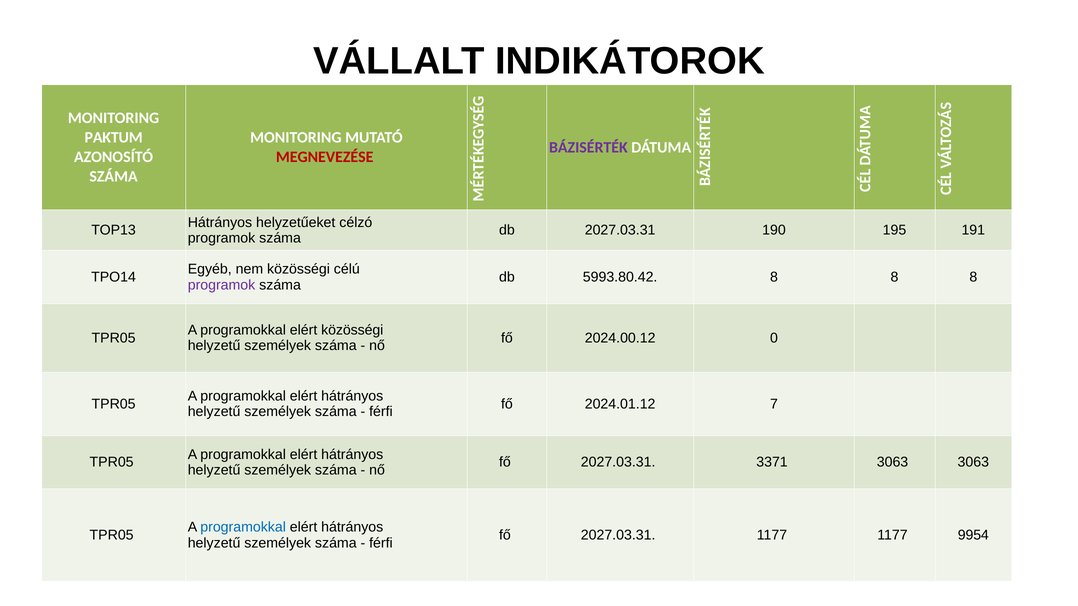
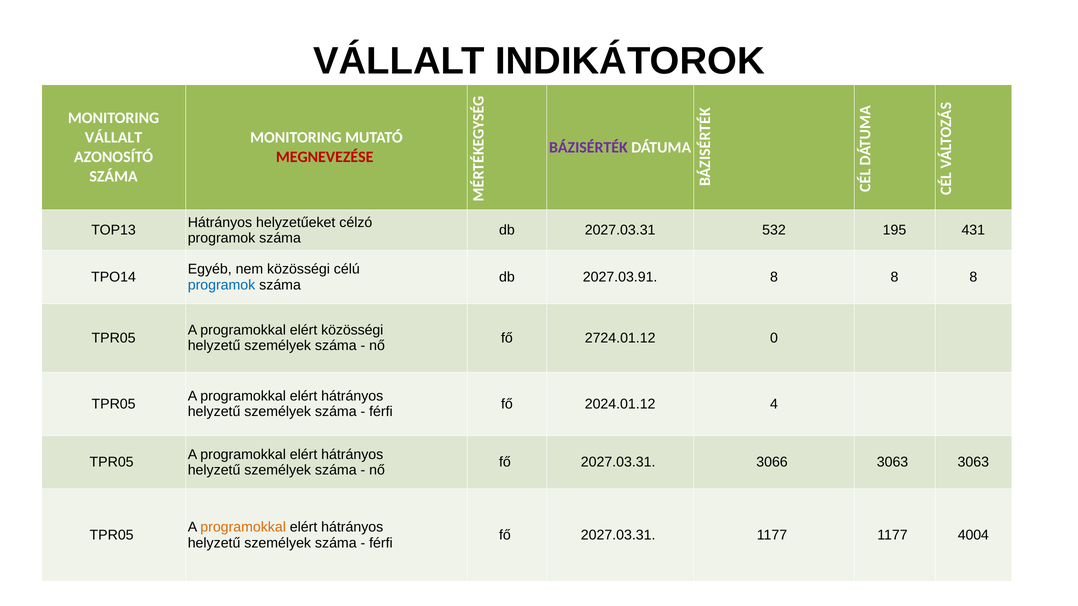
PAKTUM: PAKTUM -> VÁLLALT (114, 138)
190: 190 -> 532 (774, 230)
191: 191 -> 431 (973, 230)
5993.80.42: 5993.80.42 -> 2027.03.91 (620, 277)
programok colour: purple -> blue (222, 285)
2024.00.12: 2024.00.12 -> 2724.01.12 (620, 338)
7: 7 -> 4 (774, 404)
3371: 3371 -> 3066 (772, 463)
programokkal colour: blue -> orange (243, 528)
9954: 9954 -> 4004 (973, 536)
